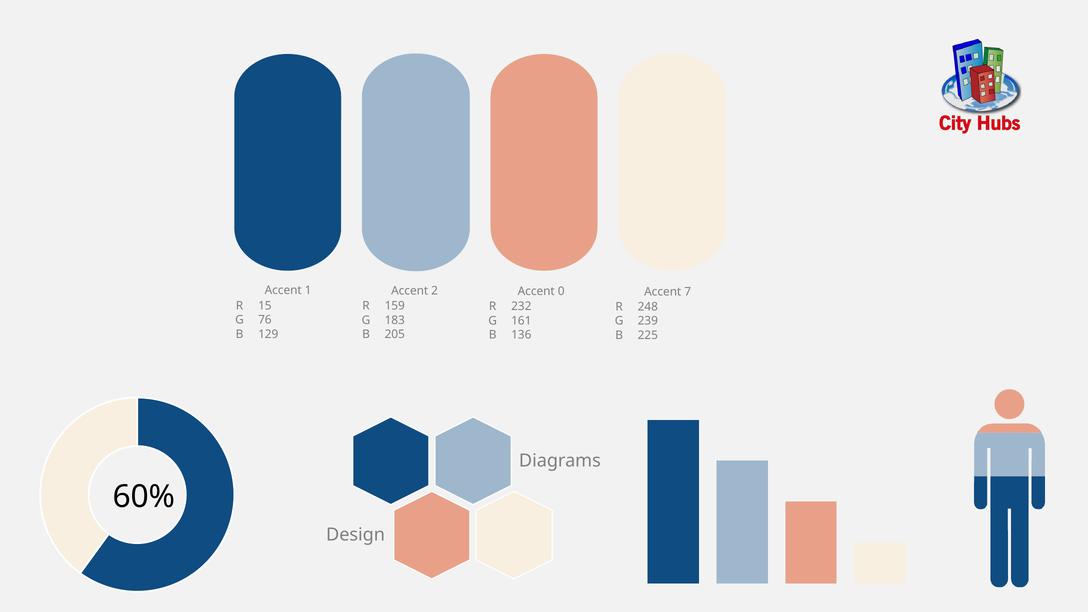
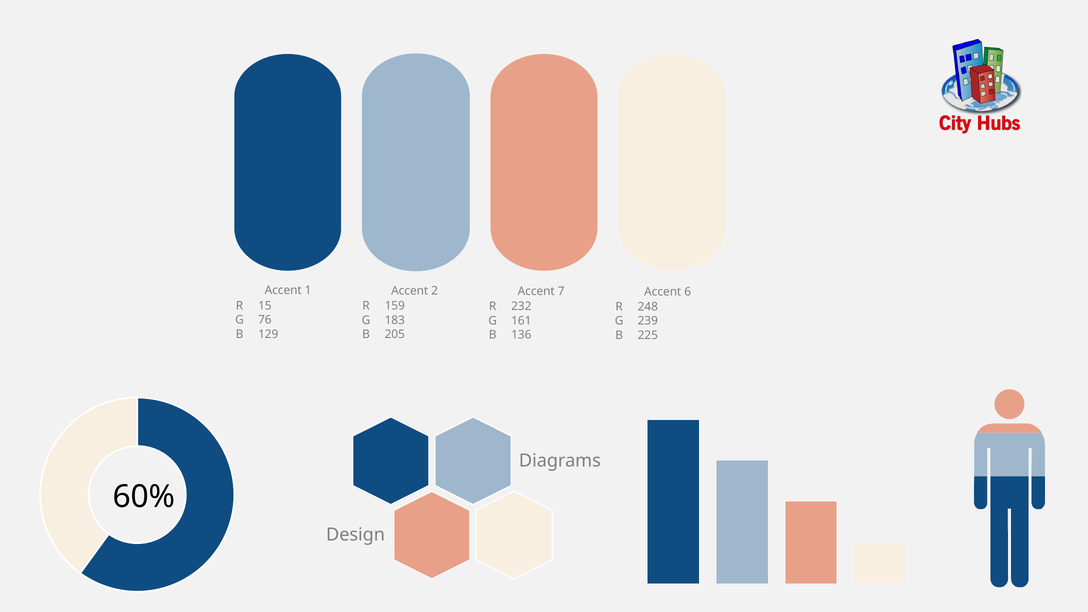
0: 0 -> 7 (561, 291)
7: 7 -> 6 (688, 292)
